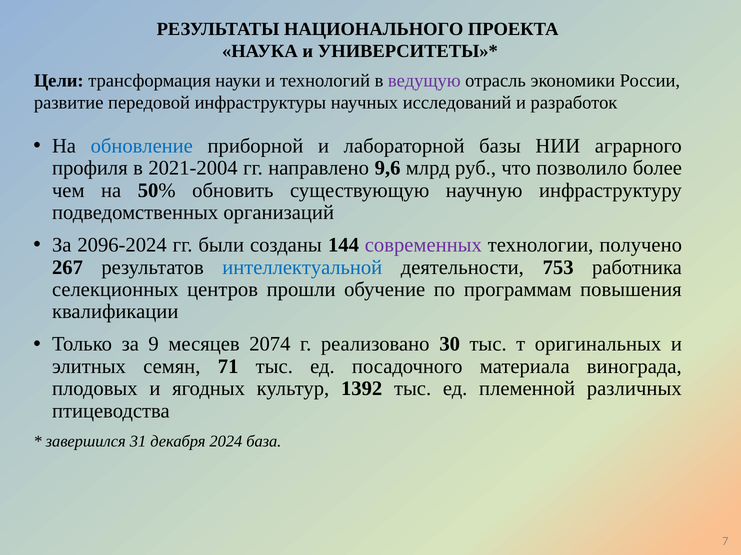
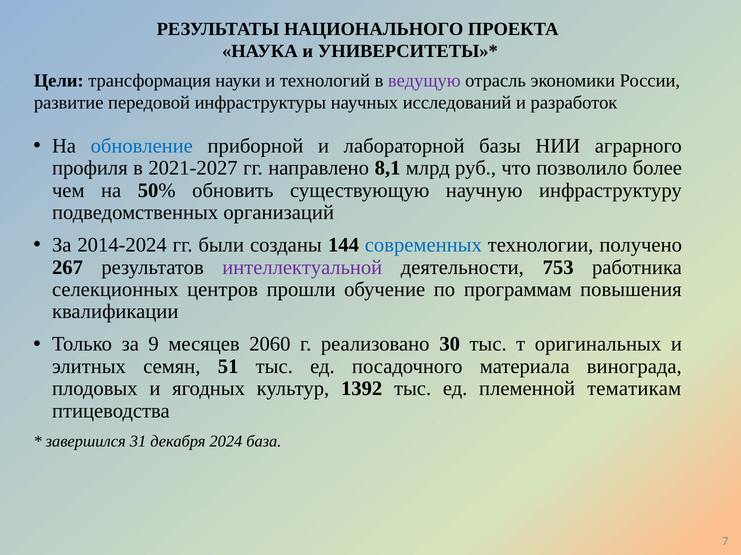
2021-2004: 2021-2004 -> 2021-2027 (193, 168)
9,6: 9,6 -> 8,1 (388, 168)
2096-2024: 2096-2024 -> 2014-2024 (122, 245)
современных colour: purple -> blue (423, 245)
интеллектуальной colour: blue -> purple (302, 268)
2074: 2074 -> 2060 (270, 345)
71: 71 -> 51 (228, 367)
различных: различных -> тематикам (634, 389)
